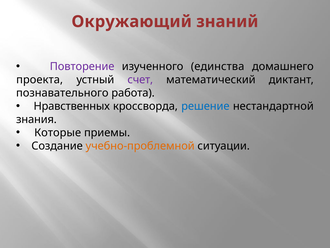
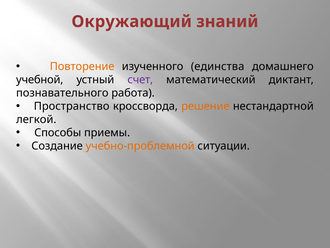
Повторение colour: purple -> orange (82, 66)
проекта: проекта -> учебной (40, 80)
Нравственных: Нравственных -> Пространство (72, 106)
решение colour: blue -> orange (205, 106)
знания: знания -> легкой (36, 119)
Которые: Которые -> Способы (58, 132)
